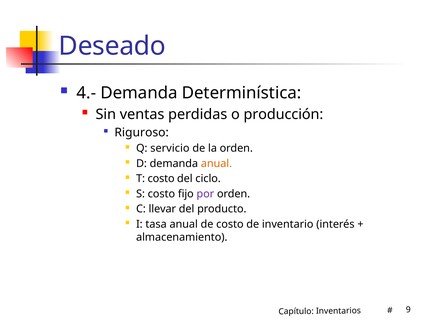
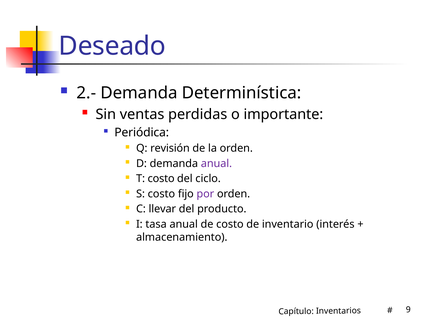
4.-: 4.- -> 2.- (86, 93)
producción: producción -> importante (283, 114)
Riguroso: Riguroso -> Periódica (142, 132)
servicio: servicio -> revisión (170, 148)
anual colour: orange -> purple (216, 163)
